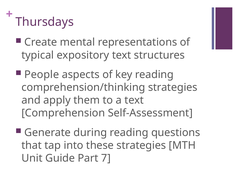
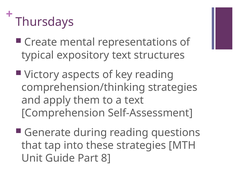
People: People -> Victory (42, 75)
7: 7 -> 8 (106, 158)
